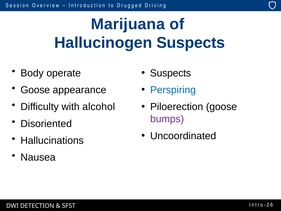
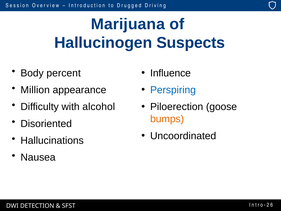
operate: operate -> percent (64, 73)
Suspects: Suspects -> Influence (170, 73)
Goose: Goose -> Million (35, 90)
bumps colour: purple -> orange (167, 119)
